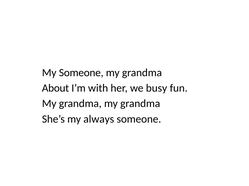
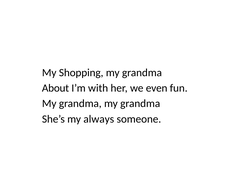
My Someone: Someone -> Shopping (81, 73)
busy: busy -> even (157, 88)
